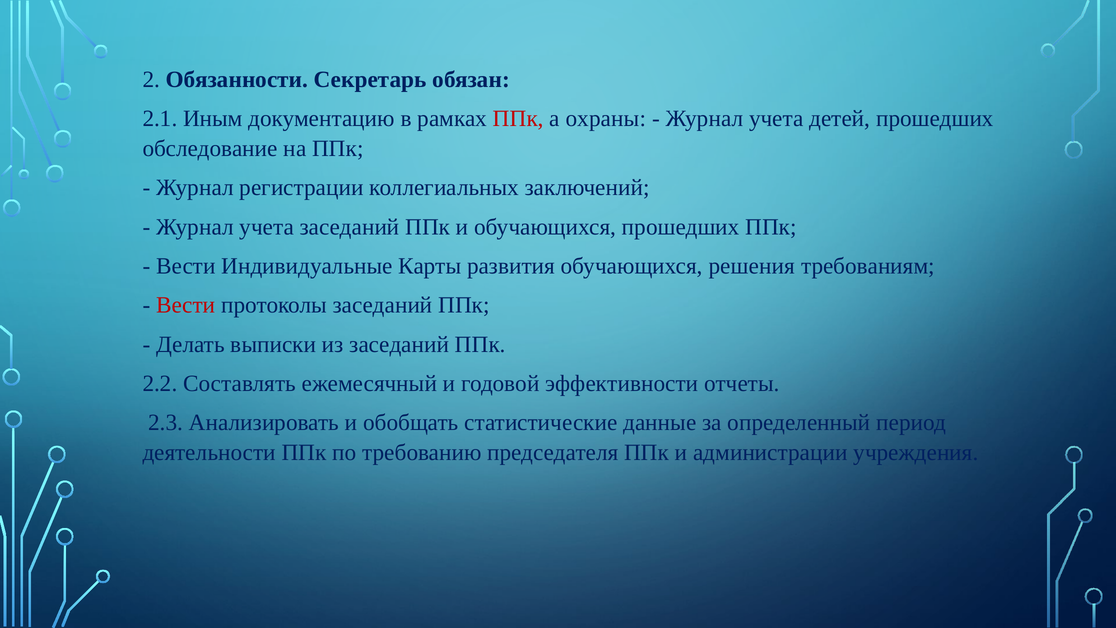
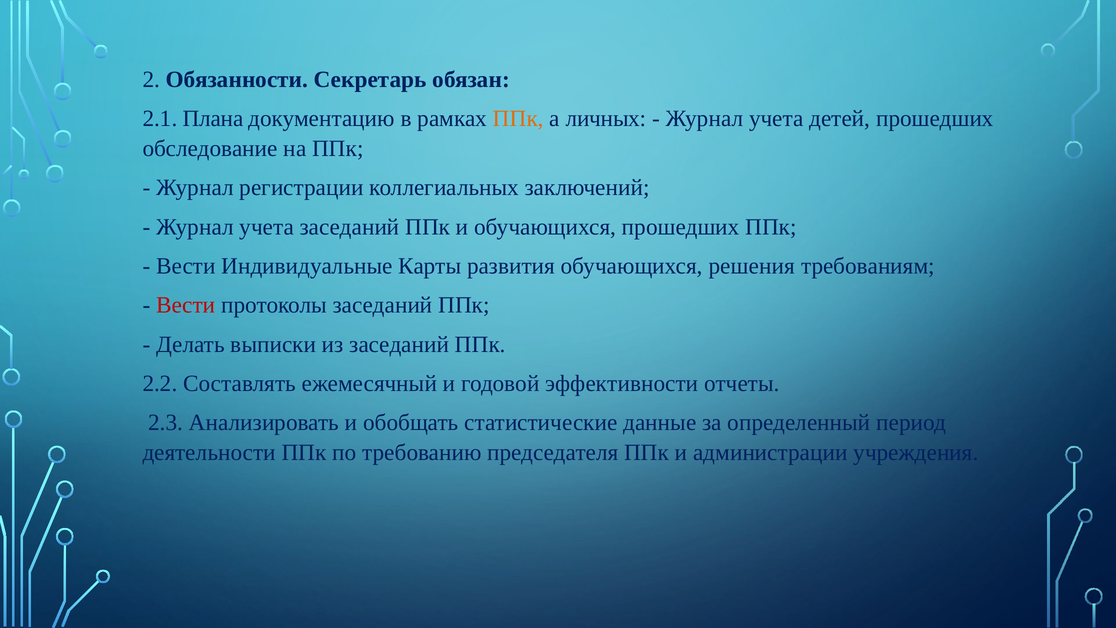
Иным: Иным -> Плана (213, 119)
ППк colour: red -> orange (518, 119)
охраны: охраны -> личных (606, 119)
